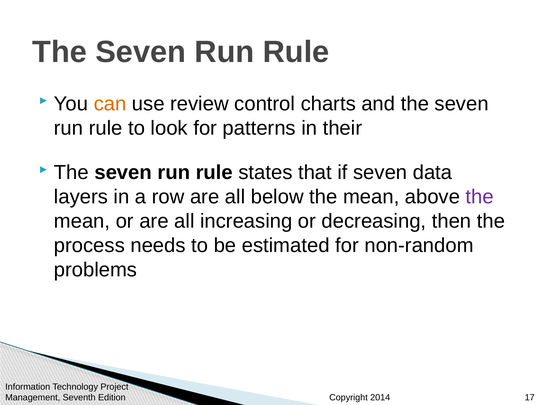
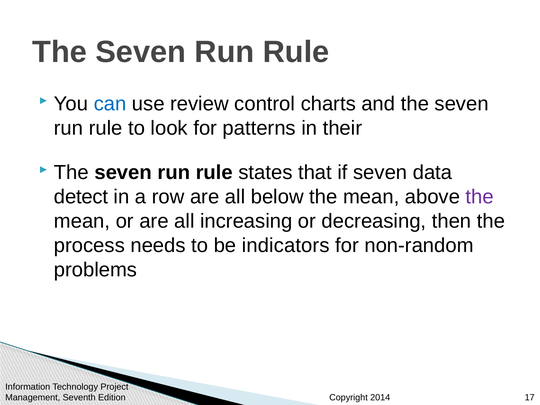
can colour: orange -> blue (110, 104)
layers: layers -> detect (81, 197)
estimated: estimated -> indicators (286, 246)
